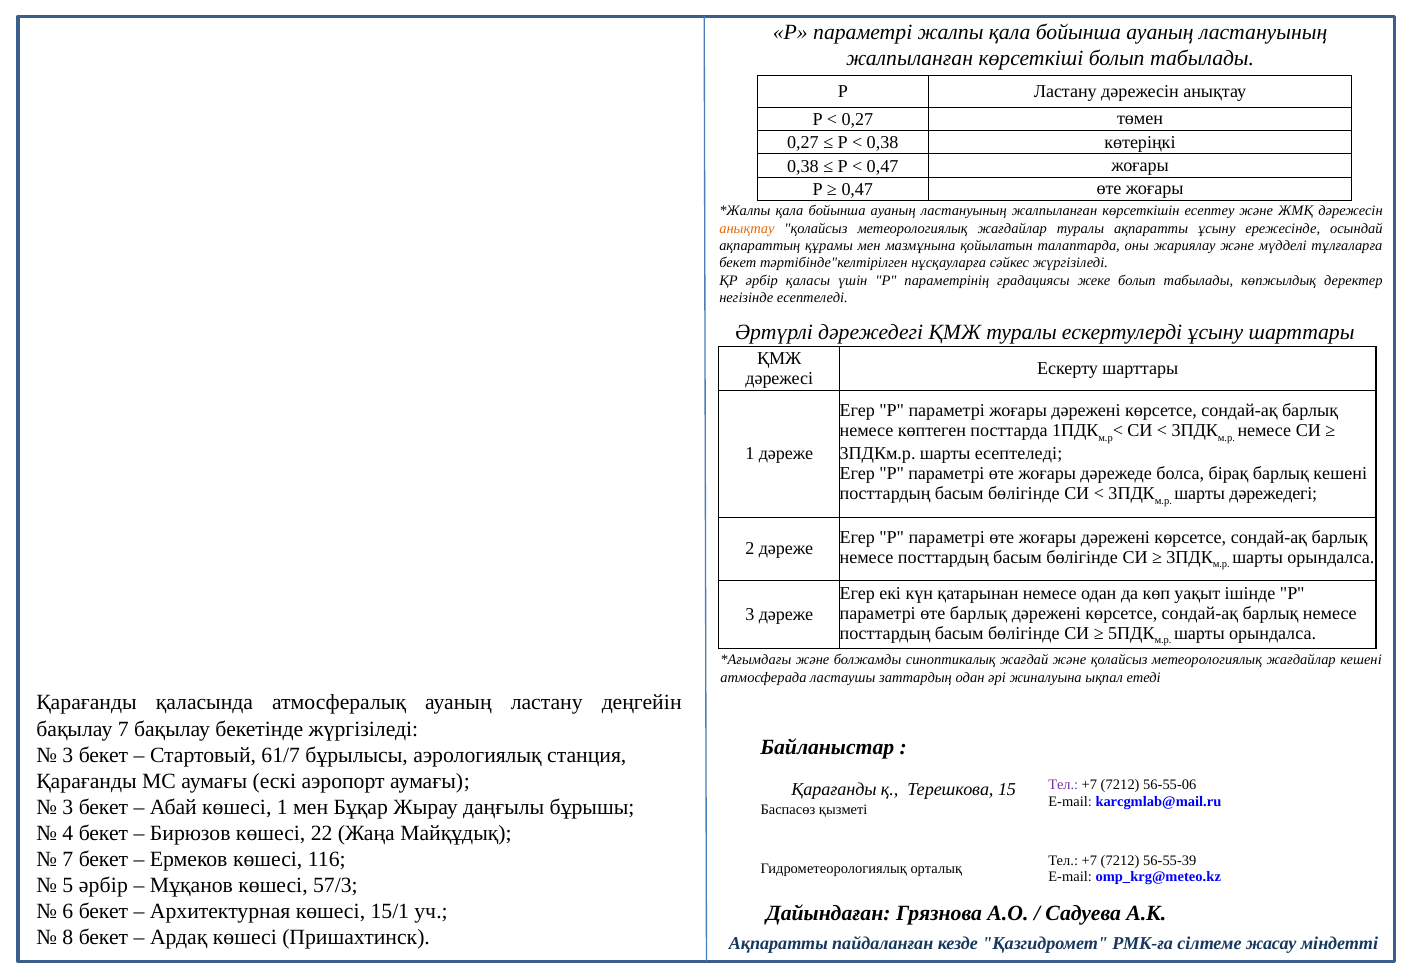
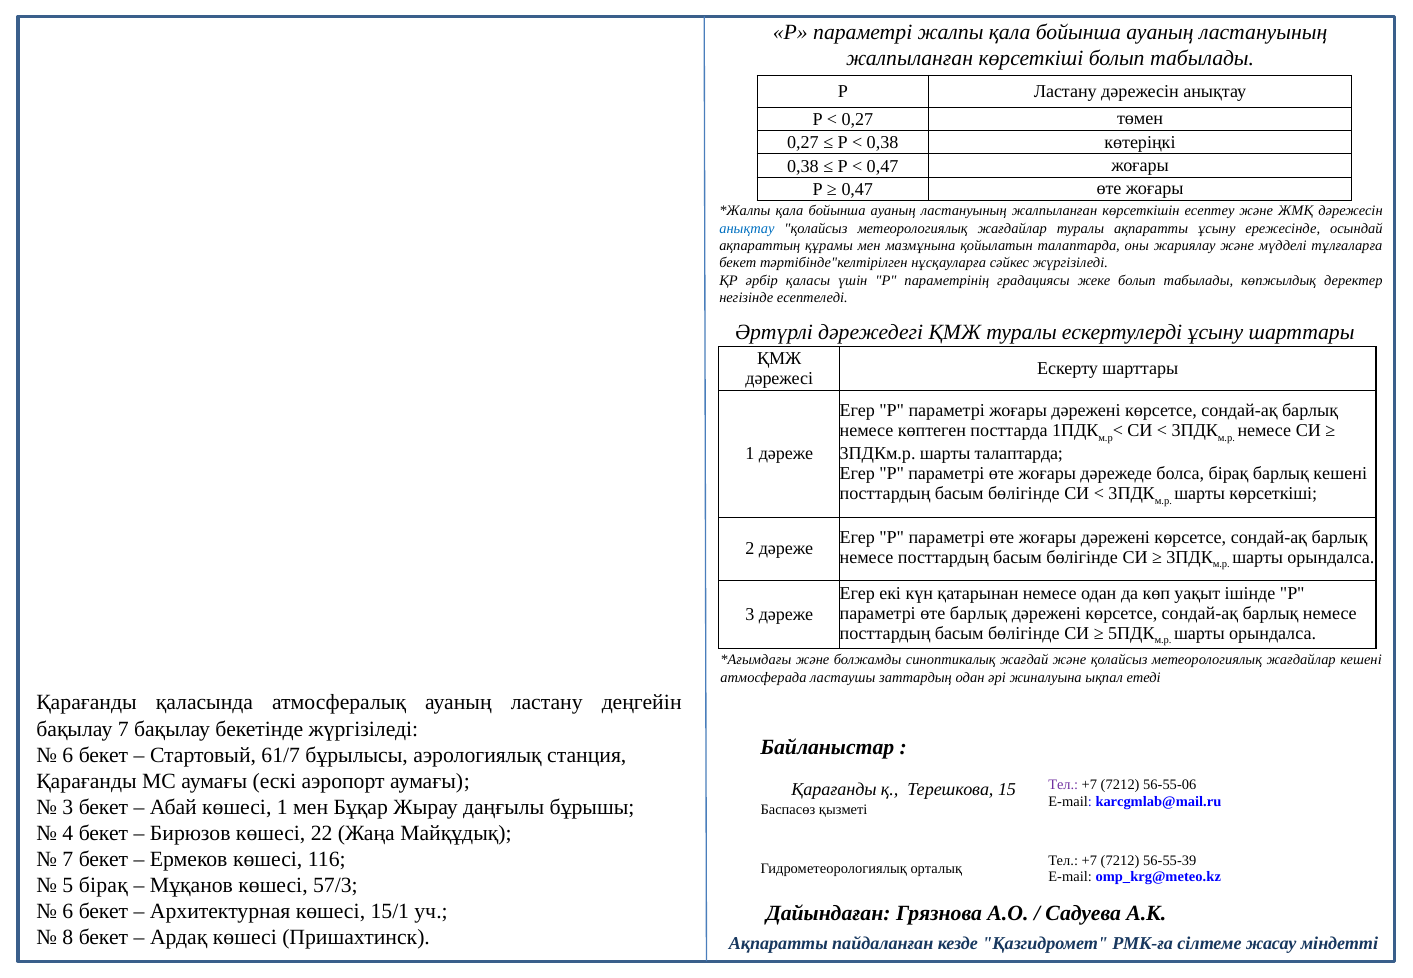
анықтау colour: orange -> blue (747, 229)
шарты есептеледі: есептеледі -> талаптарда (1019, 454)
шарты дәрежедегі: дәрежедегі -> көрсеткіші (1273, 494)
3: 3 -> 6 (68, 755)
5 әрбір: әрбір -> бірақ (103, 886)
